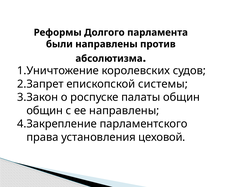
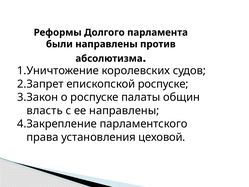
епископской системы: системы -> роспуске (163, 84)
общин: общин -> власть (45, 110)
